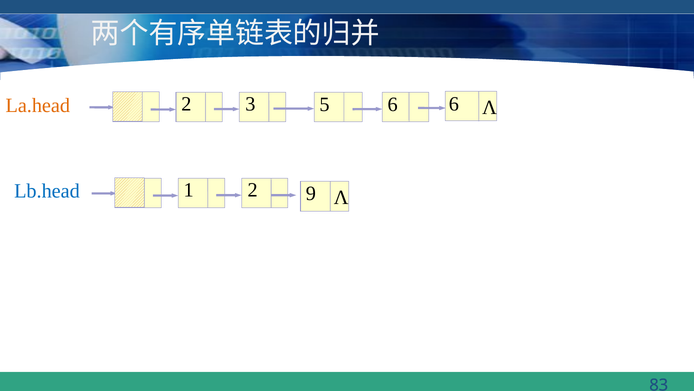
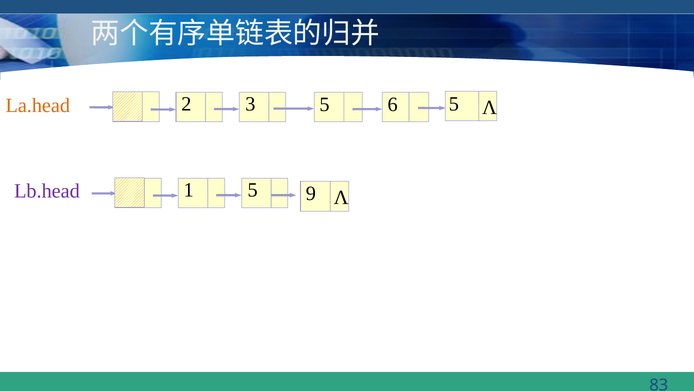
5 6: 6 -> 5 (454, 104)
1 2: 2 -> 5 (253, 190)
Lb.head colour: blue -> purple (47, 191)
